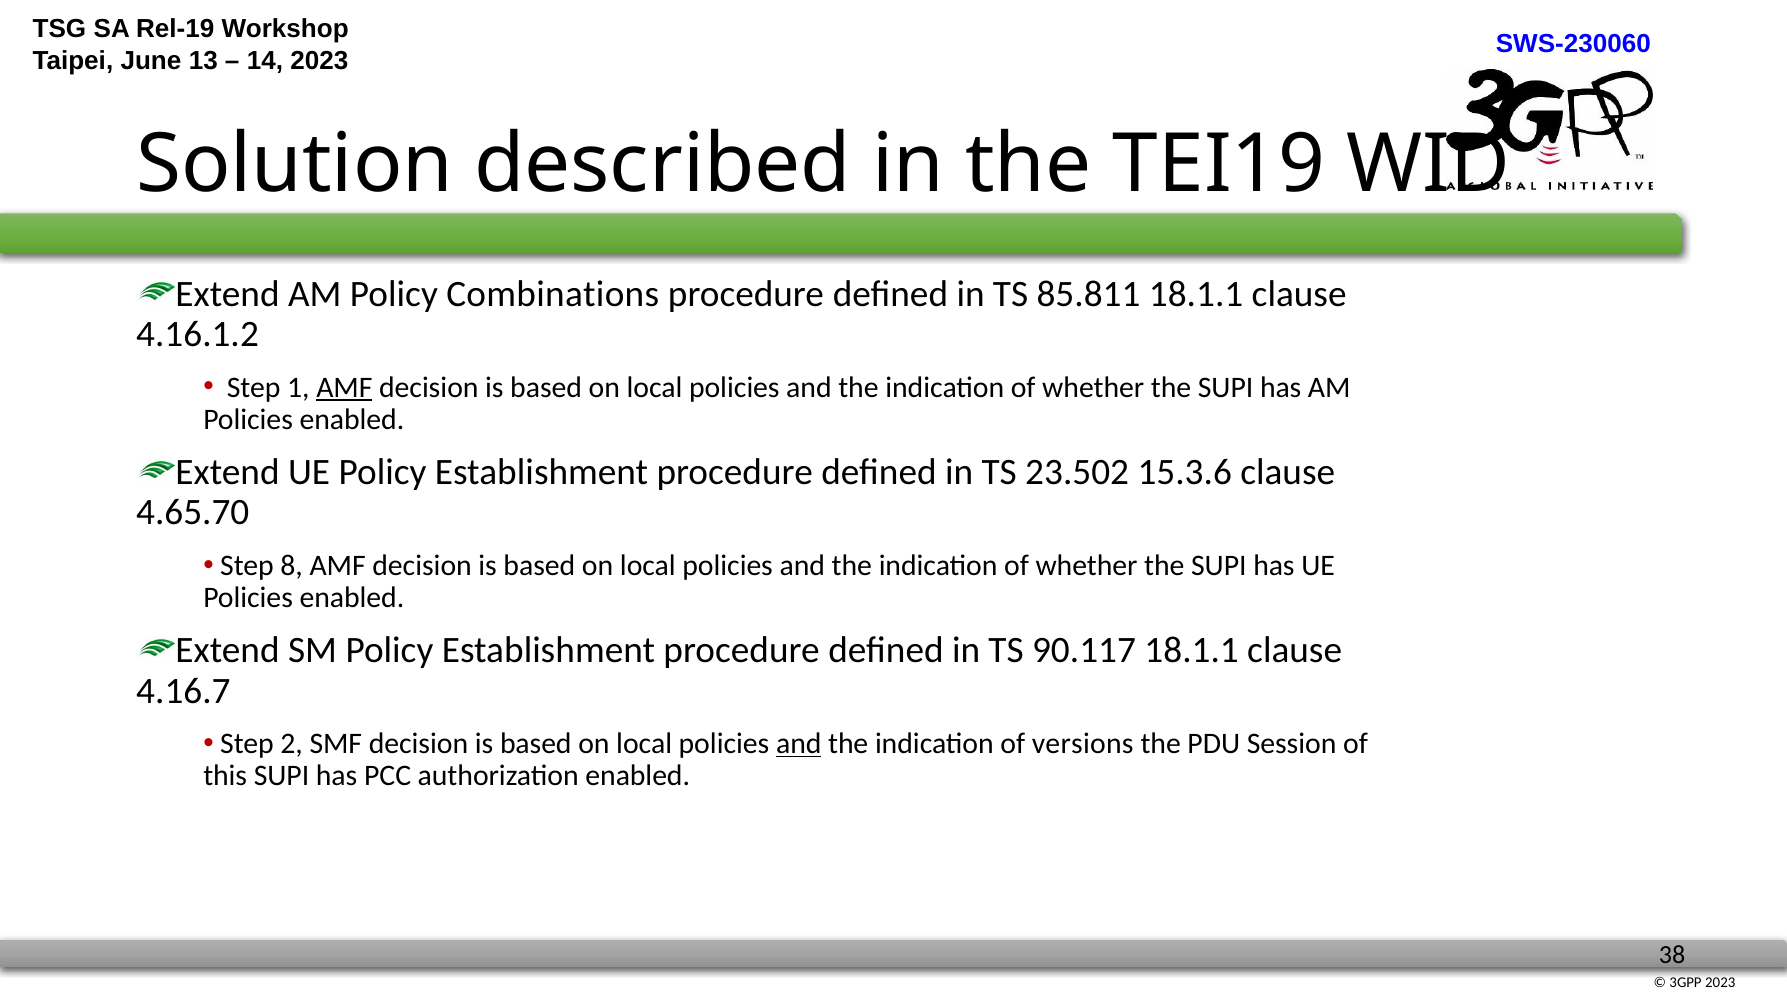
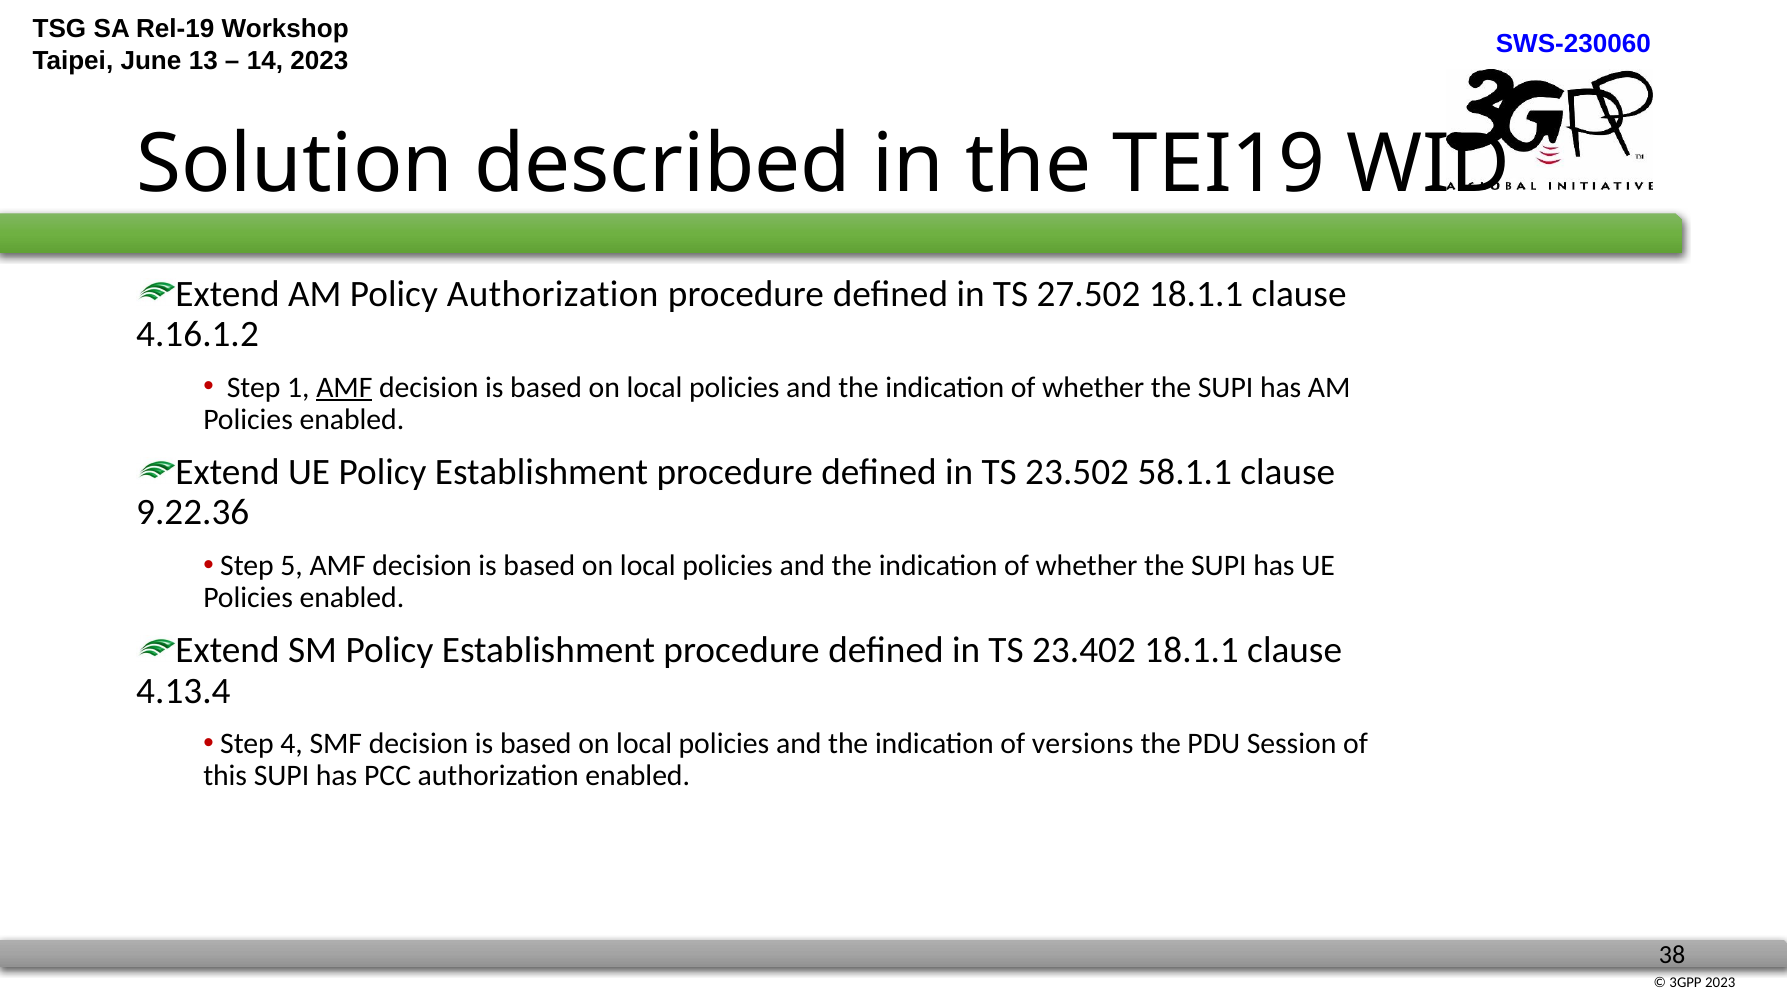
Policy Combinations: Combinations -> Authorization (553, 294)
85.811: 85.811 -> 27.502 (1088, 294)
15.3.6: 15.3.6 -> 58.1.1 (1185, 472)
4.65.70: 4.65.70 -> 9.22.36 (193, 513)
8: 8 -> 5 (292, 566)
90.117: 90.117 -> 23.402 (1084, 651)
4.16.7: 4.16.7 -> 4.13.4 (183, 691)
2: 2 -> 4 (292, 744)
and underline: present -> none (799, 744)
